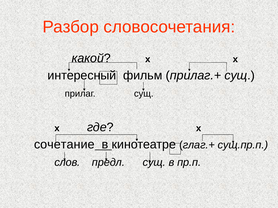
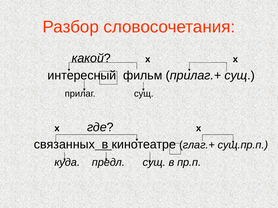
сочетание: сочетание -> связанных (64, 145)
слов: слов -> куда (67, 163)
